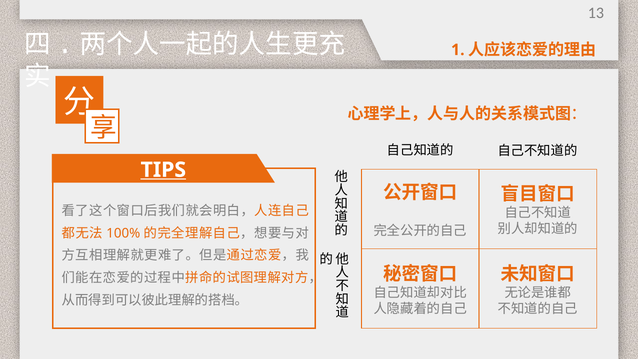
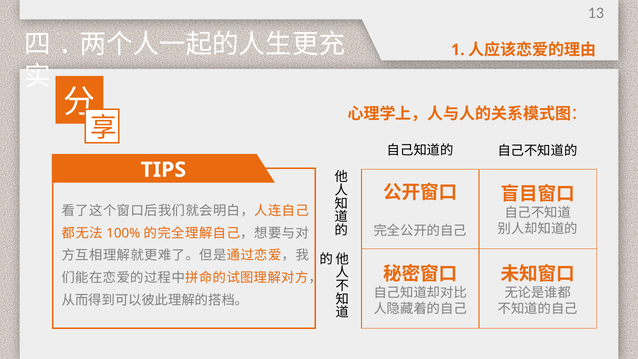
TIPS underline: present -> none (163, 170)
